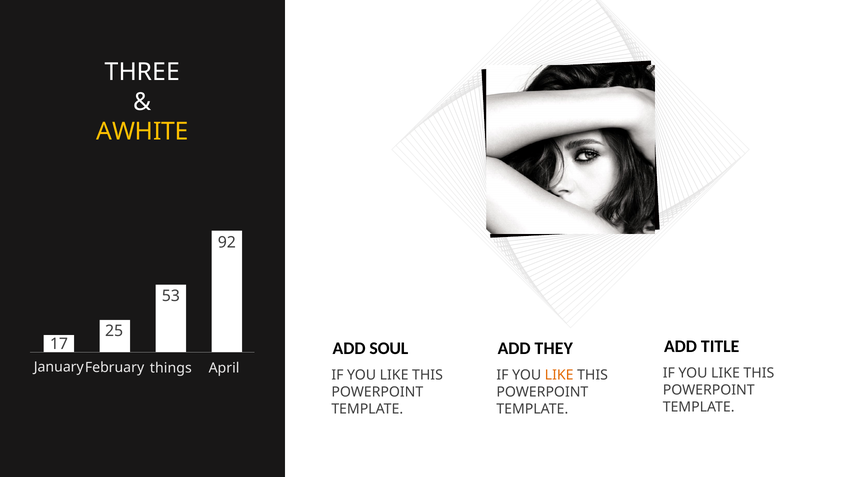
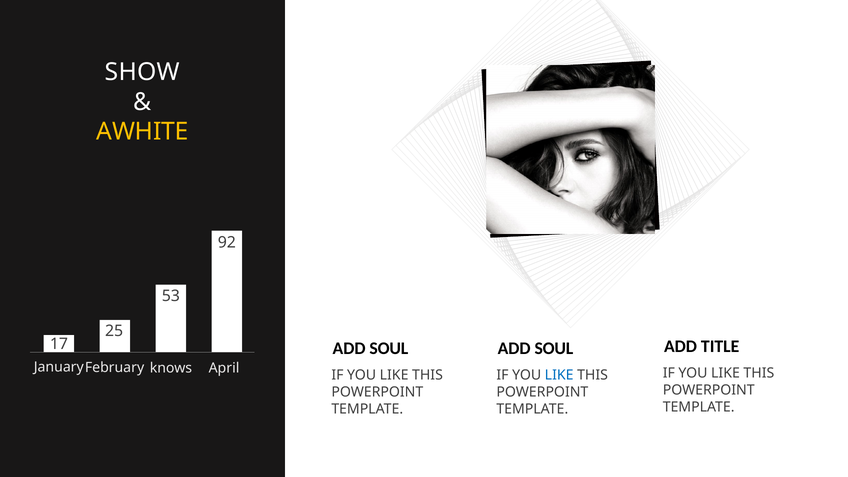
THREE: THREE -> SHOW (142, 72)
THEY: THEY -> SOUL (554, 349)
things: things -> knows (171, 368)
LIKE colour: orange -> blue (559, 375)
